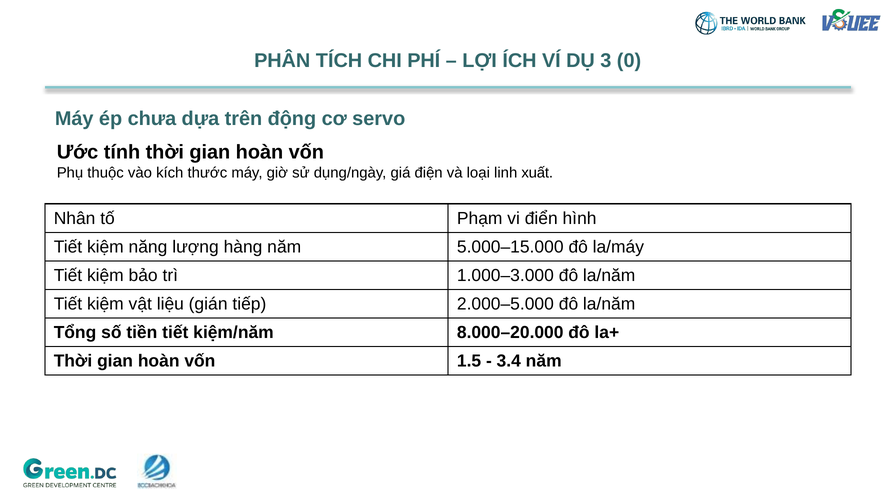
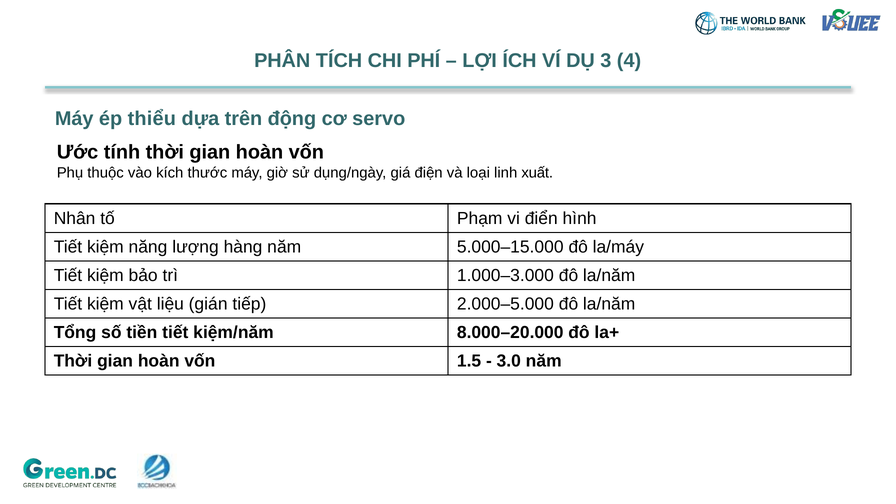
0: 0 -> 4 (629, 61)
chưa: chưa -> thiểu (152, 119)
3.4: 3.4 -> 3.0 (509, 361)
